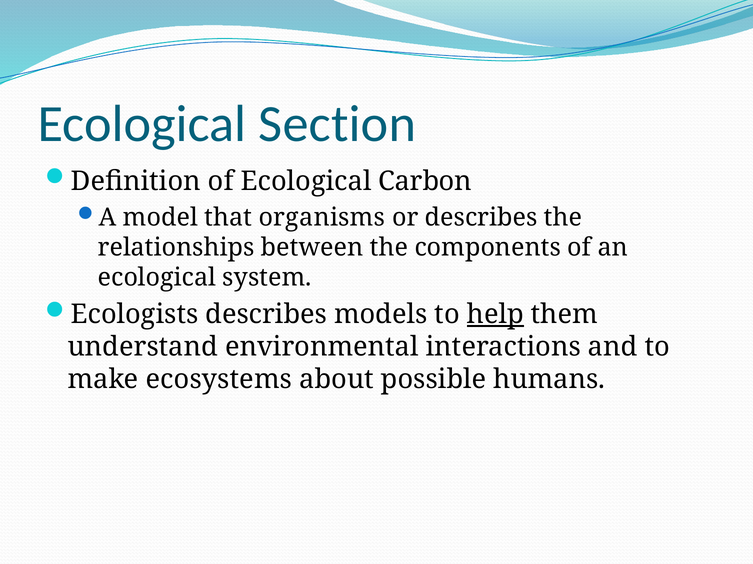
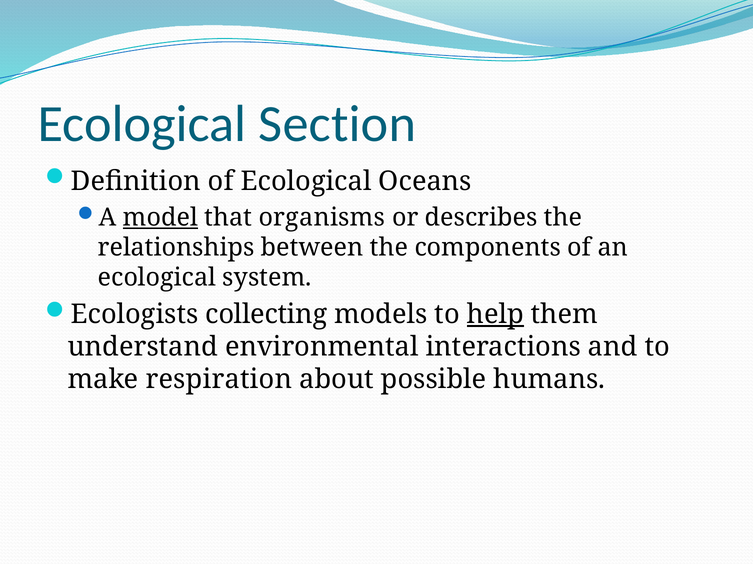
Carbon: Carbon -> Oceans (425, 181)
model underline: none -> present (160, 218)
Ecologists describes: describes -> collecting (266, 315)
ecosystems: ecosystems -> respiration (219, 380)
